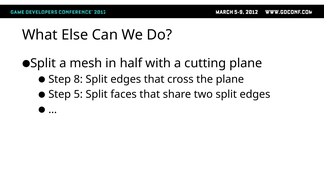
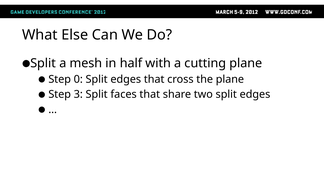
8: 8 -> 0 (78, 79)
5: 5 -> 3 (78, 95)
